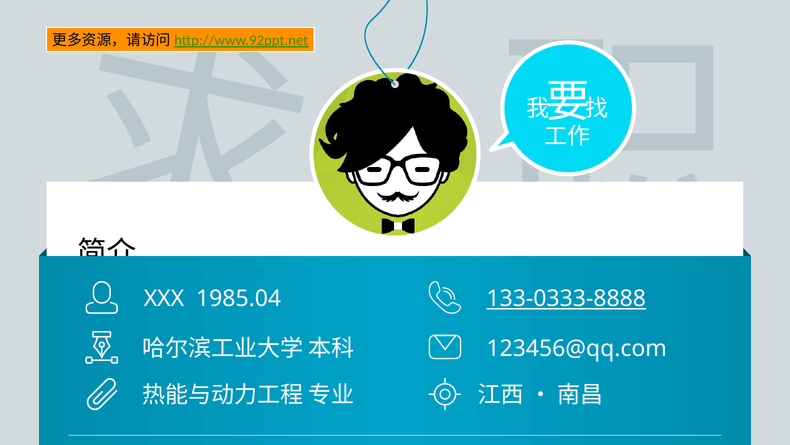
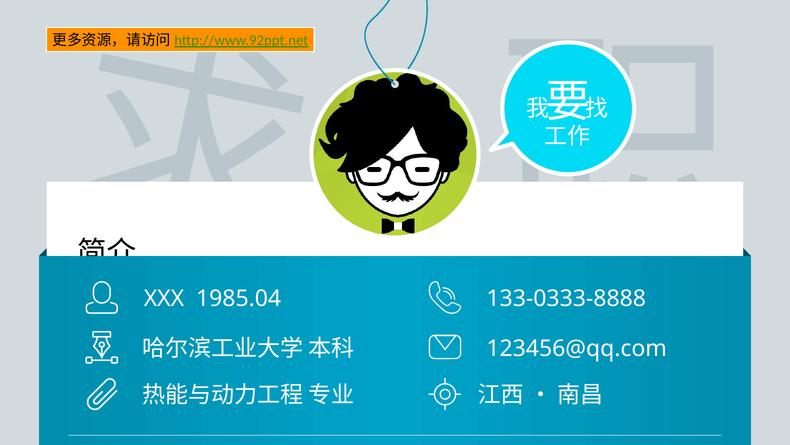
133-0333-8888 underline: present -> none (566, 298)
